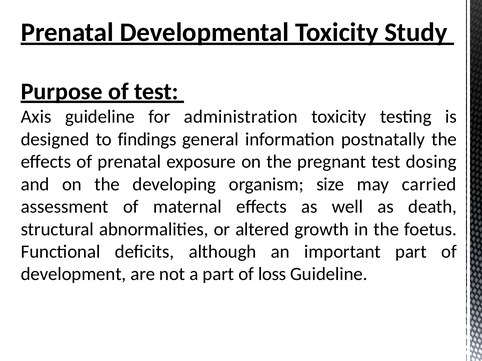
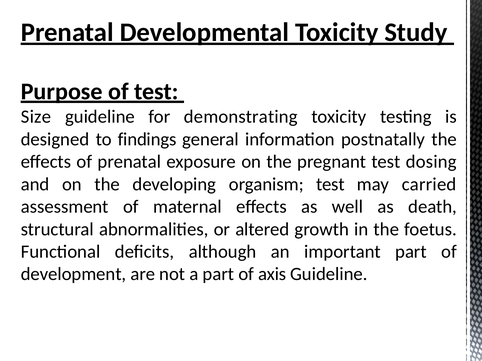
Axis: Axis -> Size (36, 117)
administration: administration -> demonstrating (241, 117)
organism size: size -> test (330, 184)
loss: loss -> axis (272, 274)
